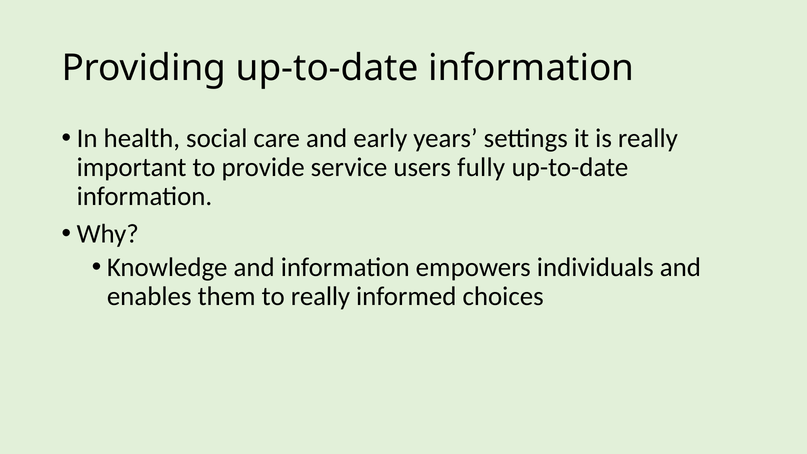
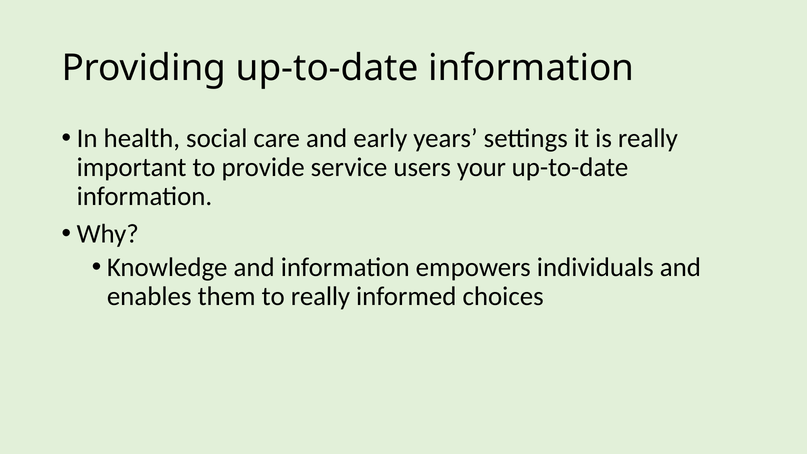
fully: fully -> your (481, 167)
